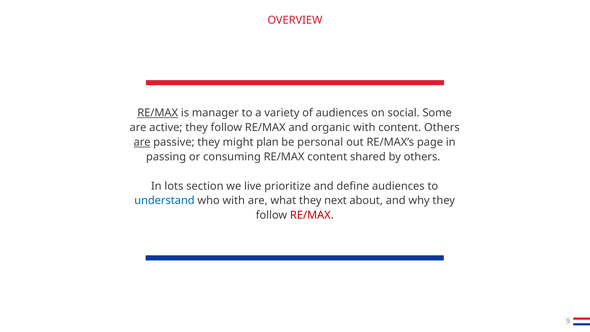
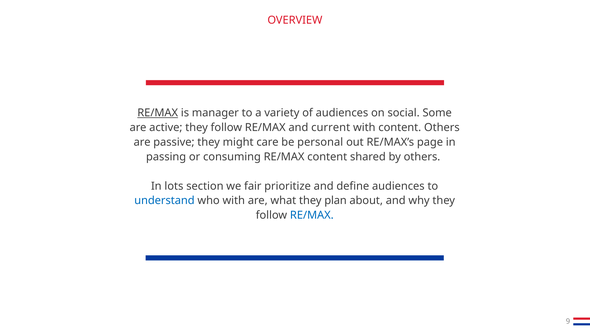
organic: organic -> current (331, 128)
are underline: present -> none (142, 142)
plan: plan -> care (267, 142)
live: live -> fair (253, 186)
next: next -> plan (336, 201)
RE/MAX colour: red -> blue (312, 215)
